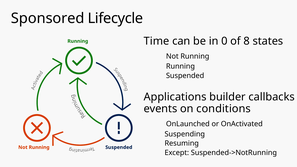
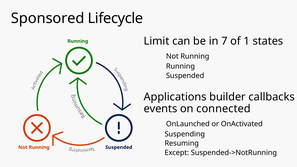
Time: Time -> Limit (157, 41)
0: 0 -> 7 (224, 41)
8: 8 -> 1 (247, 41)
conditions: conditions -> connected (224, 109)
